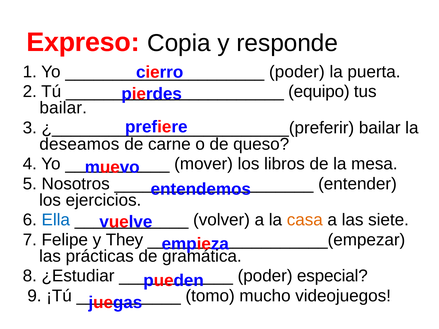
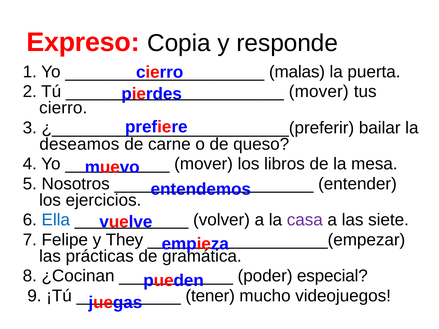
poder: poder -> malas (297, 72)
equipo: equipo -> mover (319, 92)
bailar: bailar -> cierro (63, 108)
casa colour: orange -> purple (305, 220)
¿Estudiar: ¿Estudiar -> ¿Cocinan (78, 276)
tomo: tomo -> tener (210, 296)
